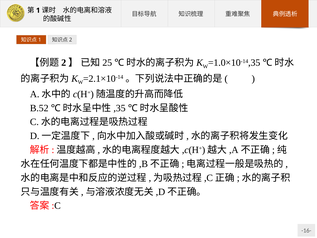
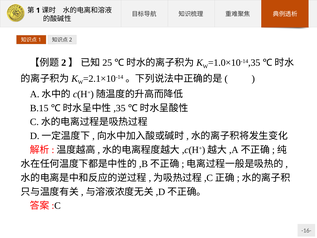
B.52: B.52 -> B.15 (39, 108)
